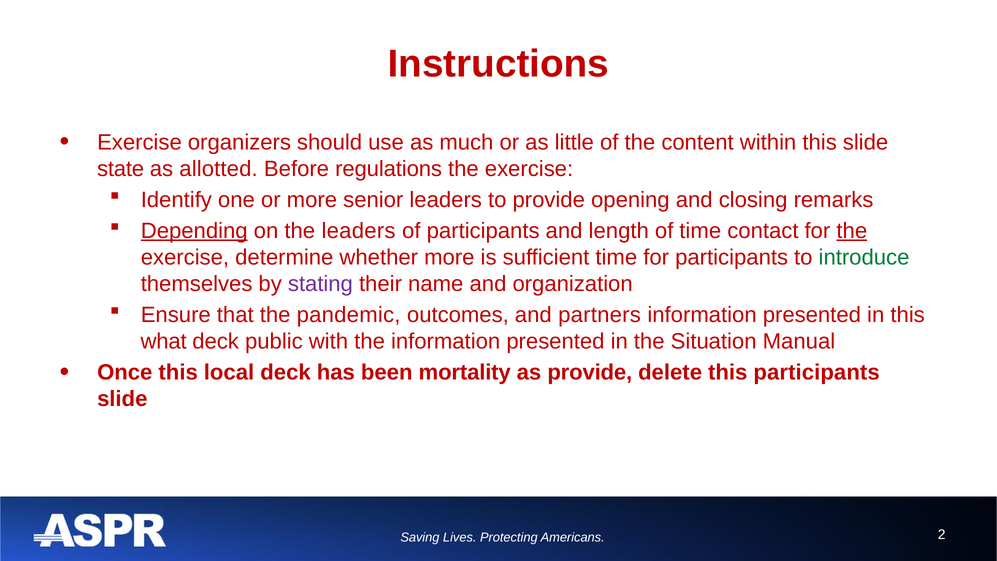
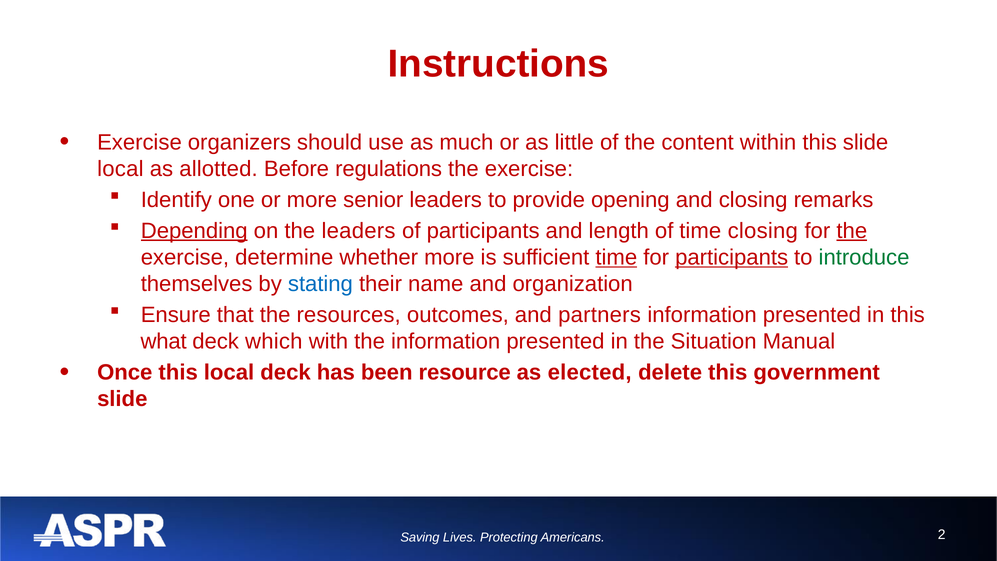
state: state -> local (120, 169)
time contact: contact -> closing (763, 231)
time underline: none -> present (616, 257)
participants underline: none -> present (732, 257)
stating colour: purple -> blue (320, 284)
pandemic: pandemic -> resources (349, 315)
public: public -> which (274, 341)
mortality: mortality -> resource (465, 372)
as provide: provide -> elected (590, 372)
this participants: participants -> government (817, 372)
